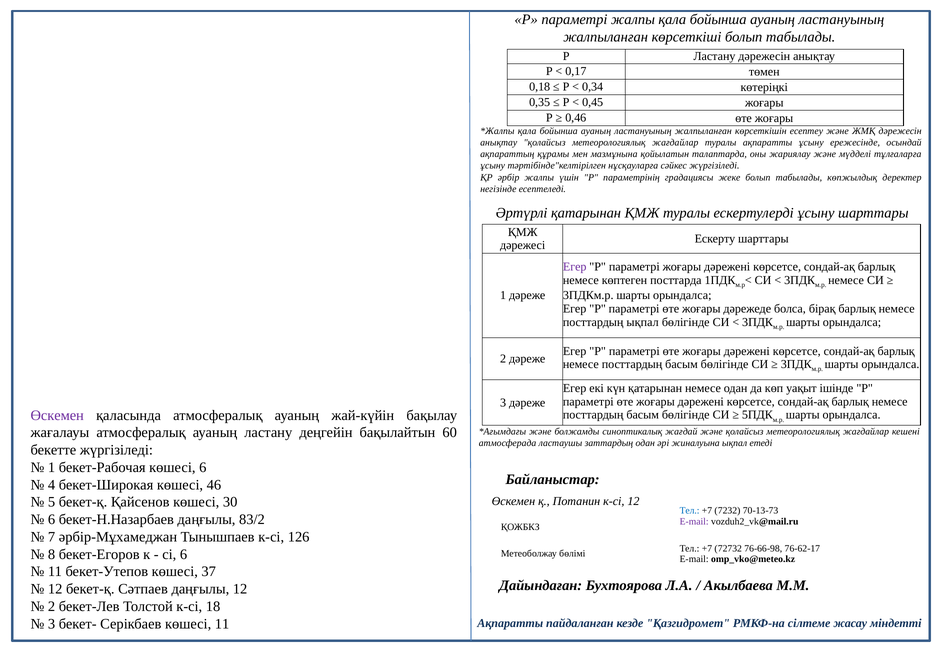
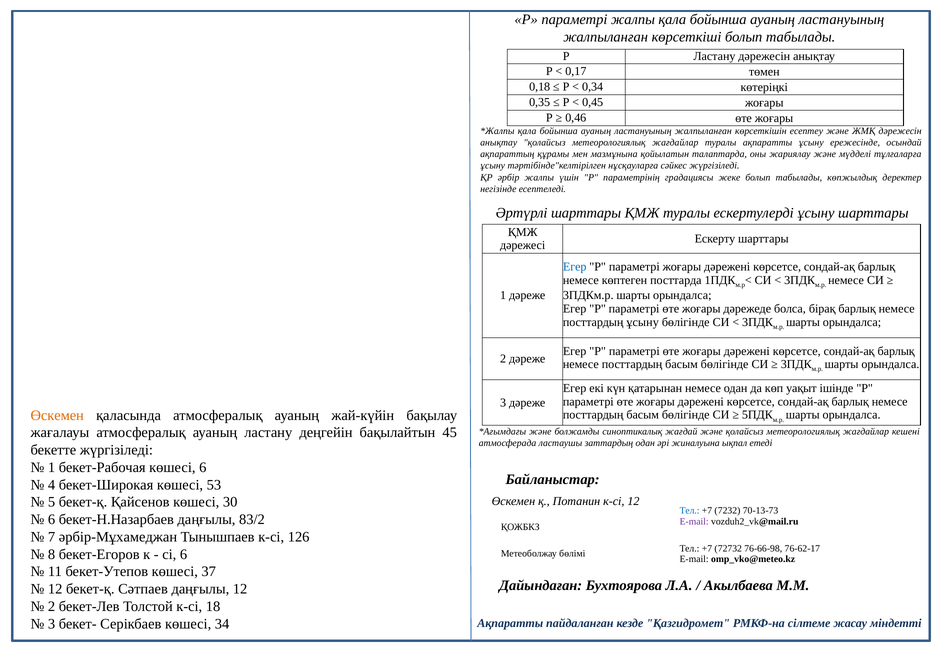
Әртүрлі қатарынан: қатарынан -> шарттары (586, 213)
Егер colour: purple -> blue (575, 267)
посттардың ықпал: ықпал -> ұсыну (643, 322)
Өскемен colour: purple -> orange (57, 415)
60: 60 -> 45 (450, 433)
46: 46 -> 53 (214, 485)
көшесі 11: 11 -> 34 (222, 624)
